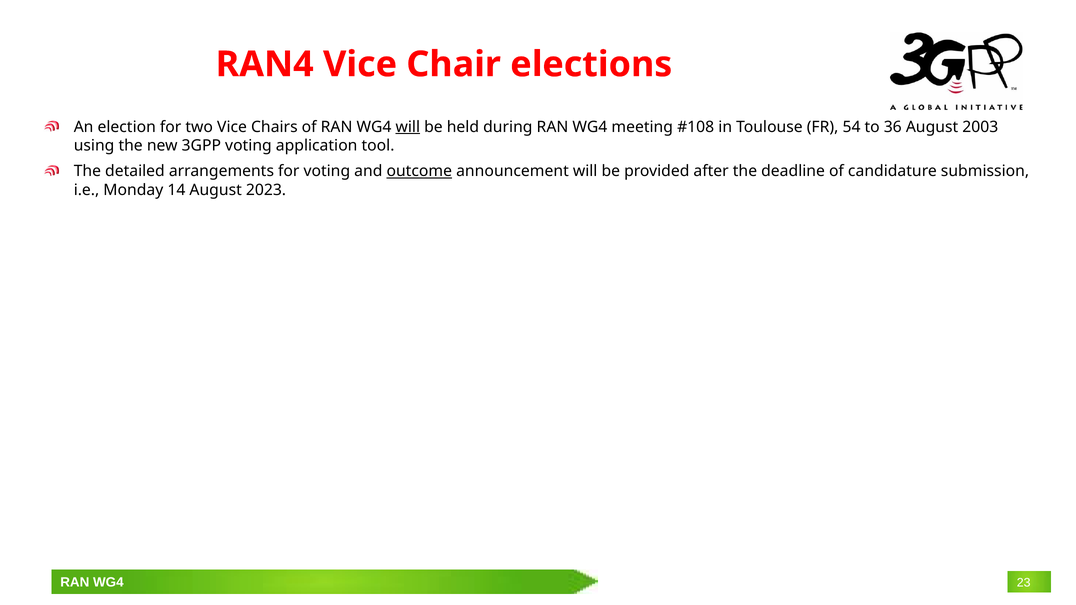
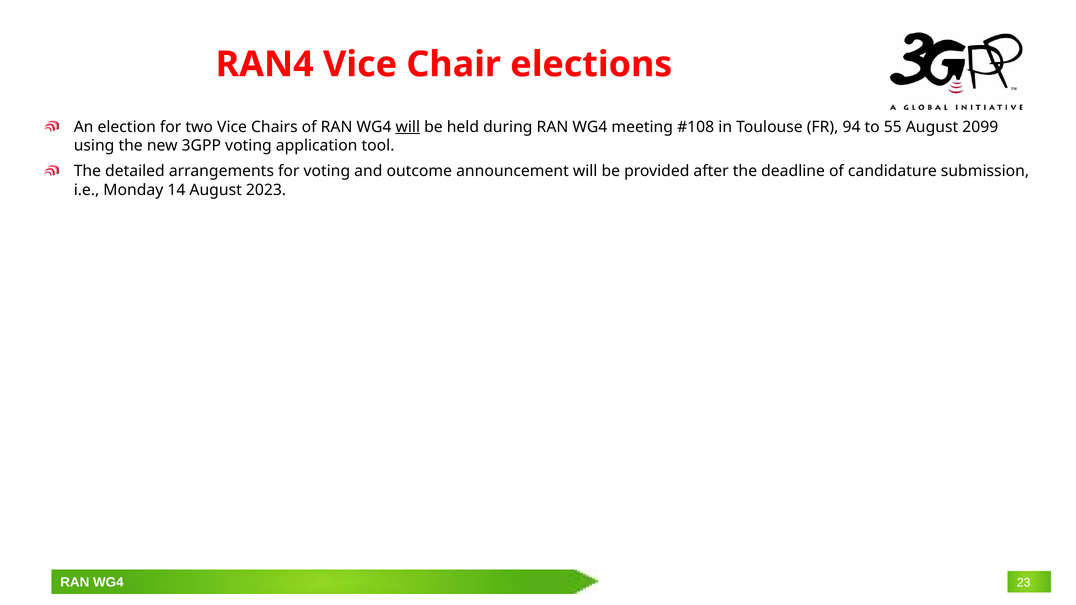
54: 54 -> 94 (852, 127)
36: 36 -> 55 (893, 127)
2003: 2003 -> 2099 (980, 127)
outcome underline: present -> none (419, 171)
